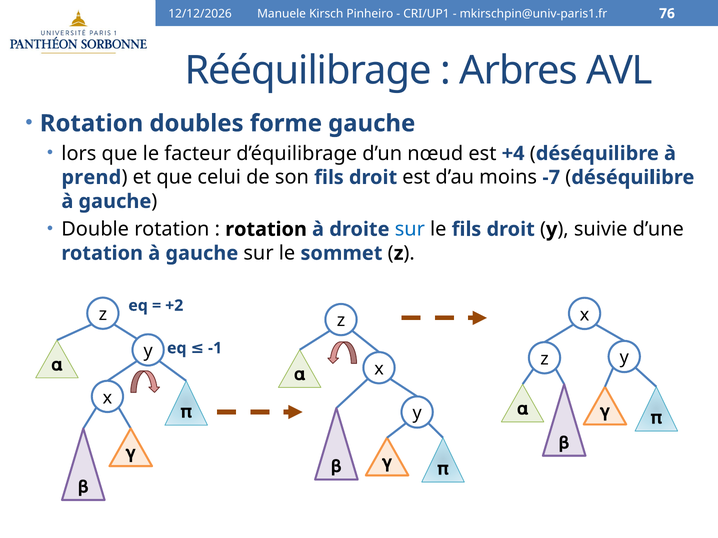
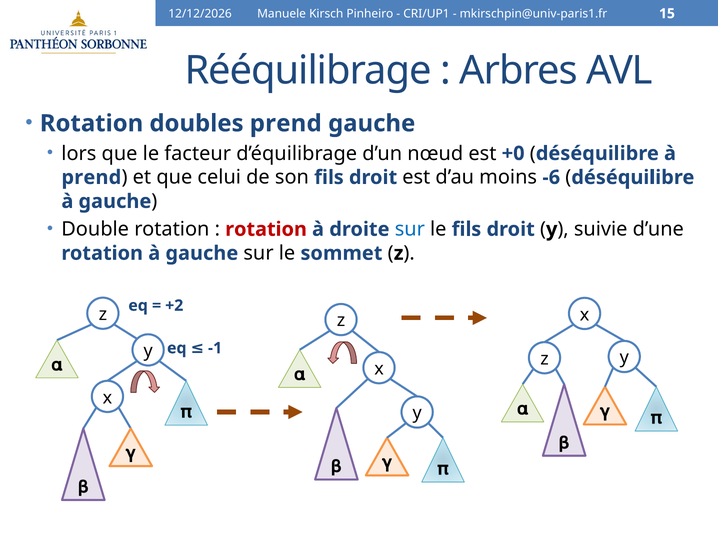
76: 76 -> 15 (667, 14)
doubles forme: forme -> prend (286, 124)
+4: +4 -> +0 (513, 154)
-7: -7 -> -6 (551, 178)
rotation colour: black -> red (266, 230)
